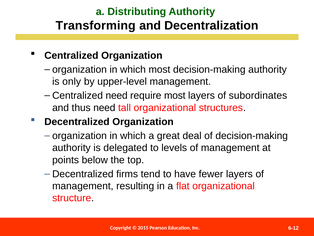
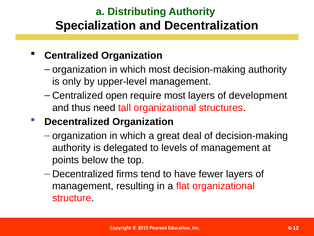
Transforming: Transforming -> Specialization (96, 25)
Centralized need: need -> open (117, 95)
subordinates: subordinates -> development (258, 95)
